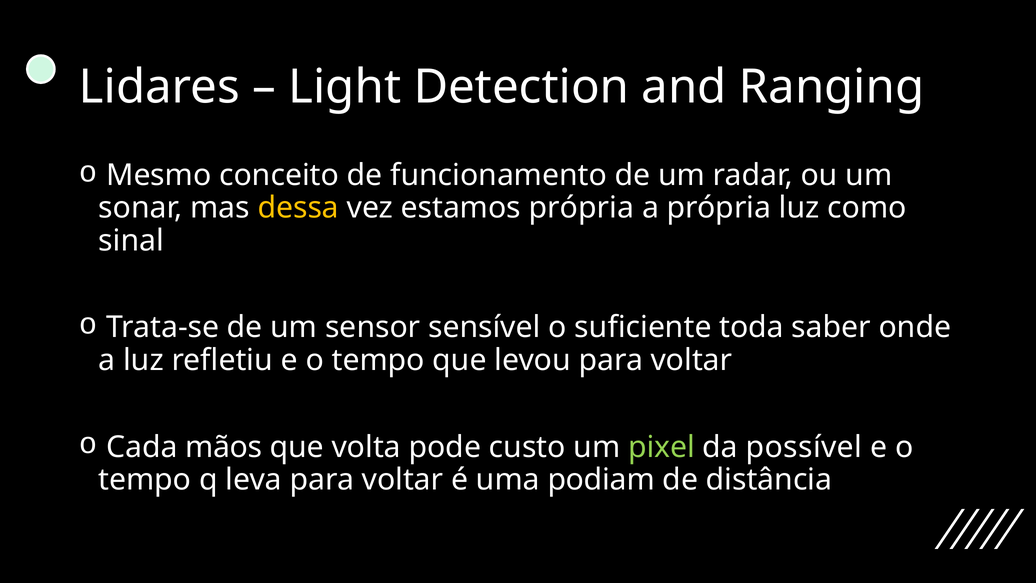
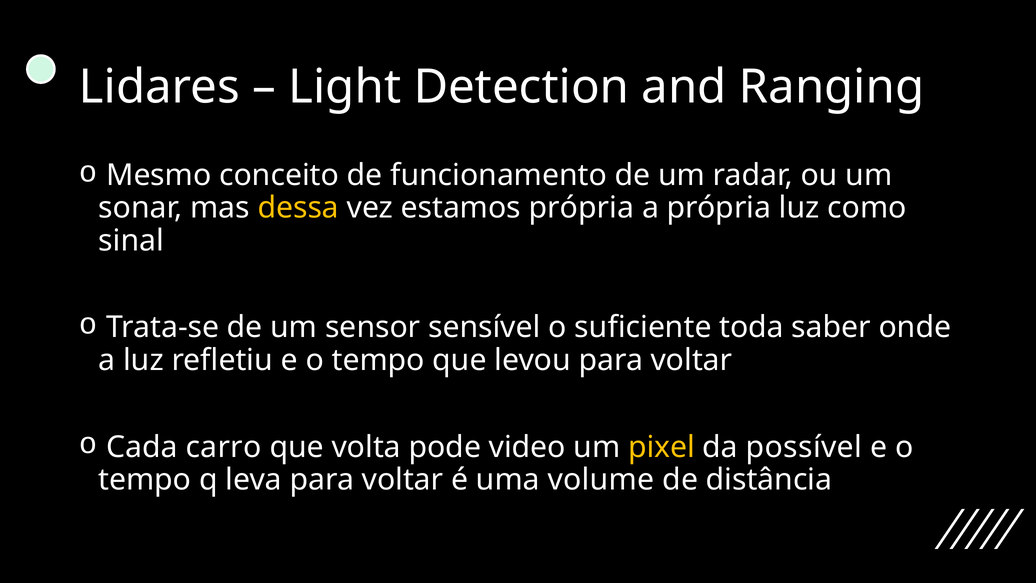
mãos: mãos -> carro (223, 447)
custo: custo -> video (527, 447)
pixel colour: light green -> yellow (661, 447)
podiam: podiam -> volume (601, 479)
